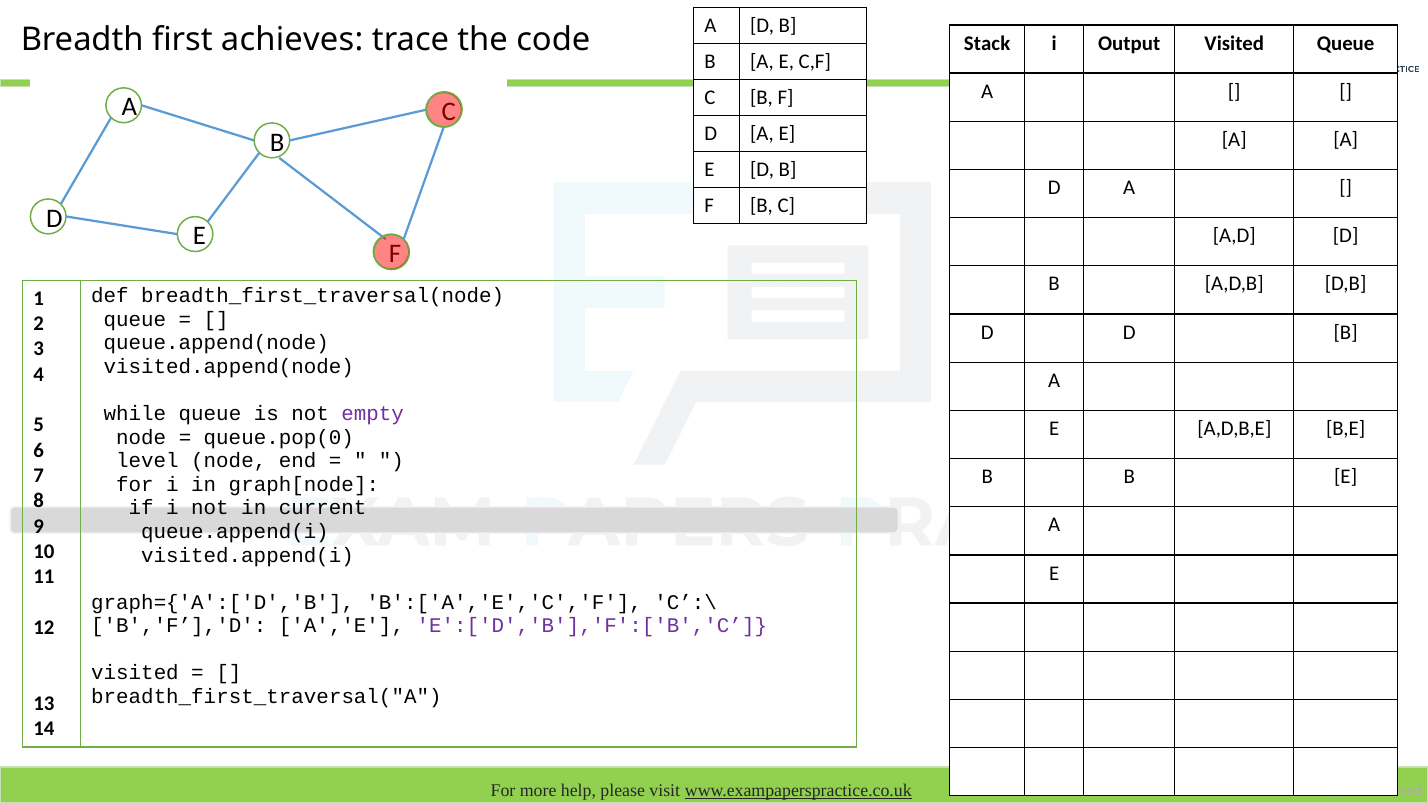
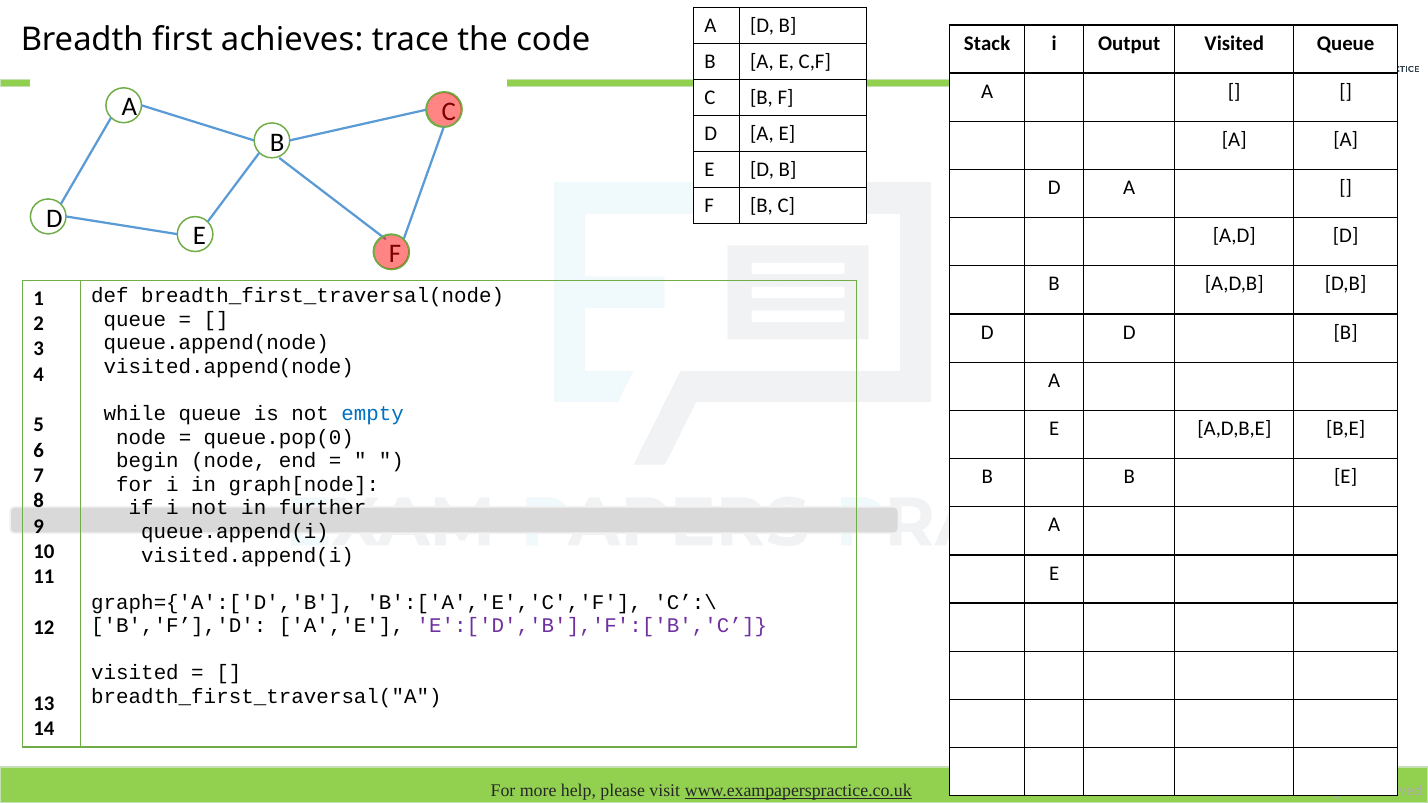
empty colour: purple -> blue (373, 414)
level: level -> begin (147, 461)
current: current -> further (323, 508)
